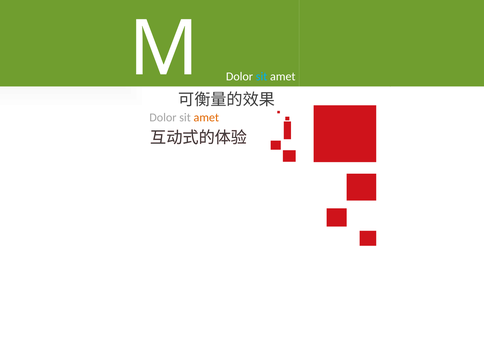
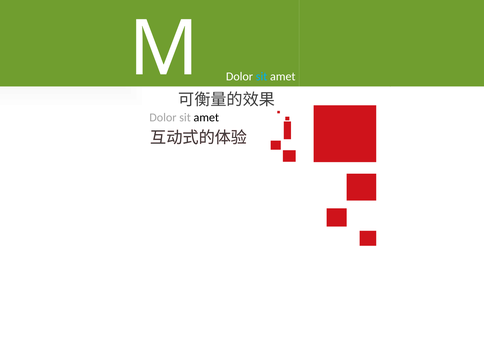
amet colour: orange -> black (206, 117)
